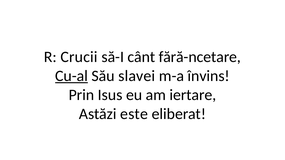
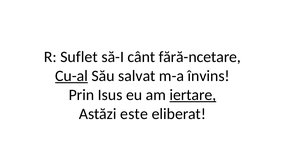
Crucii: Crucii -> Suflet (79, 57)
slavei: slavei -> salvat (137, 76)
iertare underline: none -> present (193, 95)
